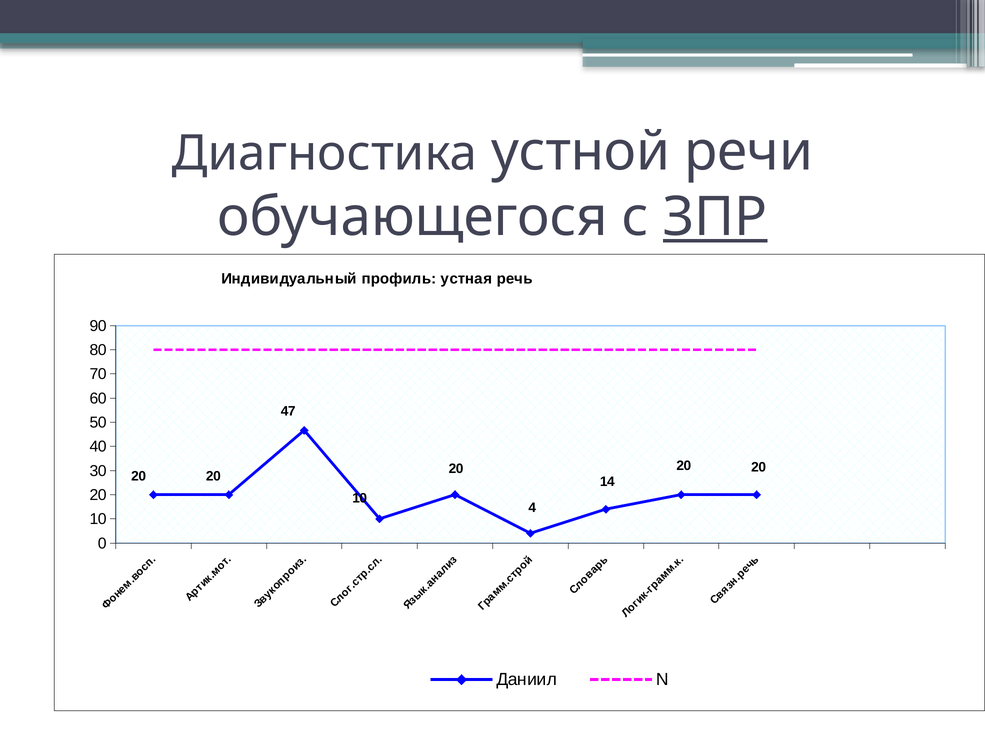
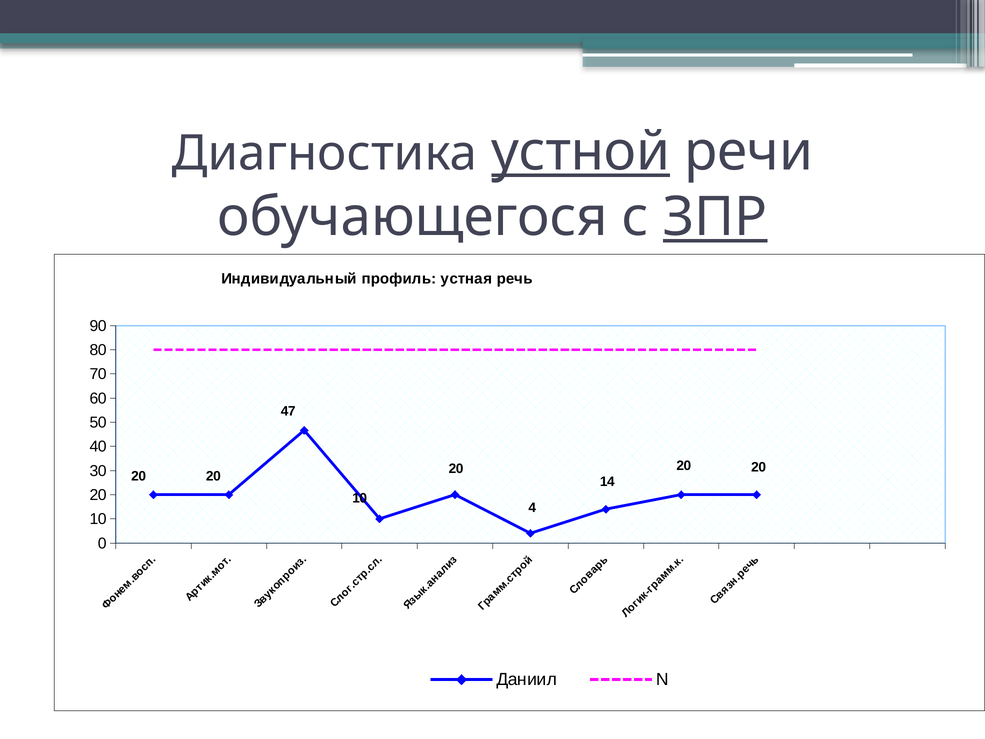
устной underline: none -> present (581, 152)
